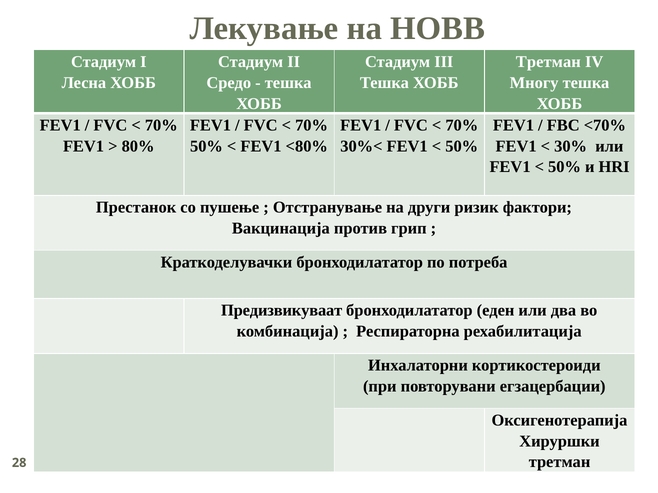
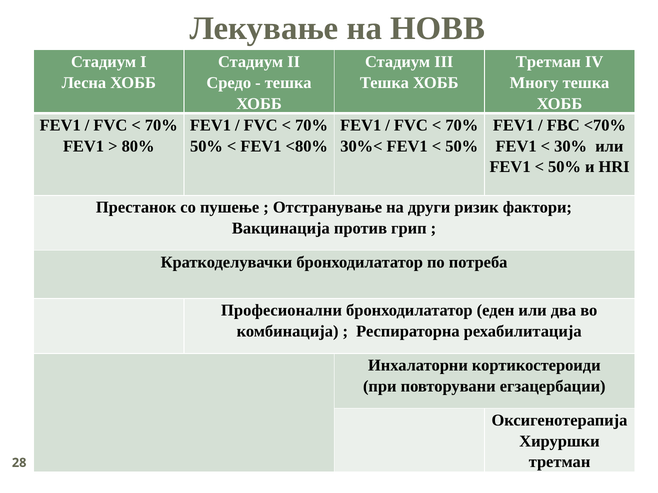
Предизвикуваат: Предизвикуваат -> Професионални (282, 311)
